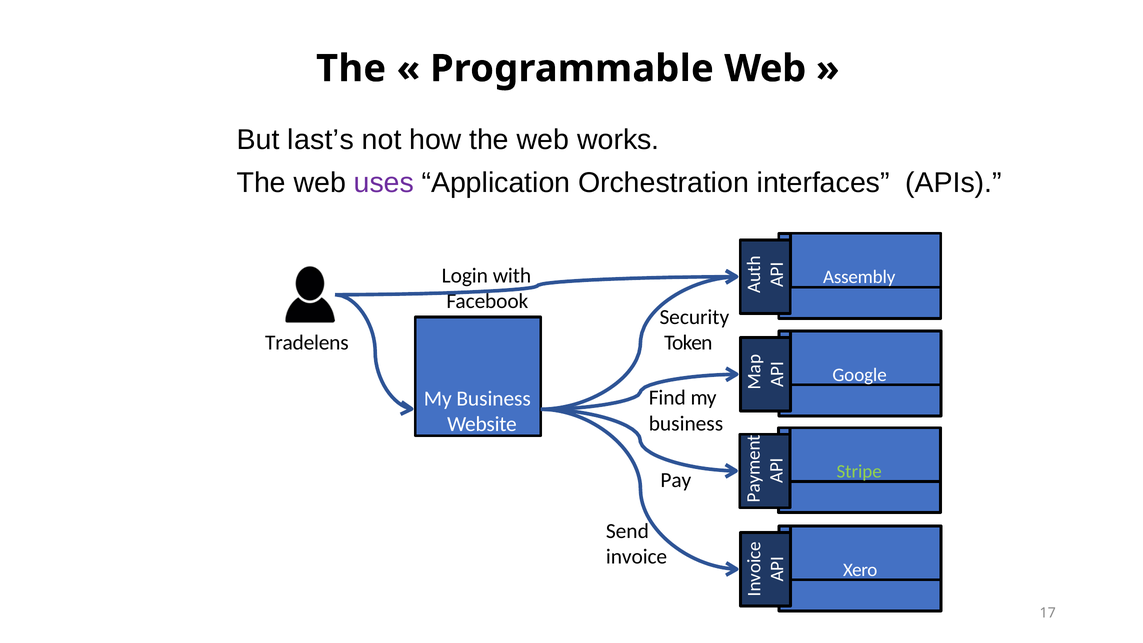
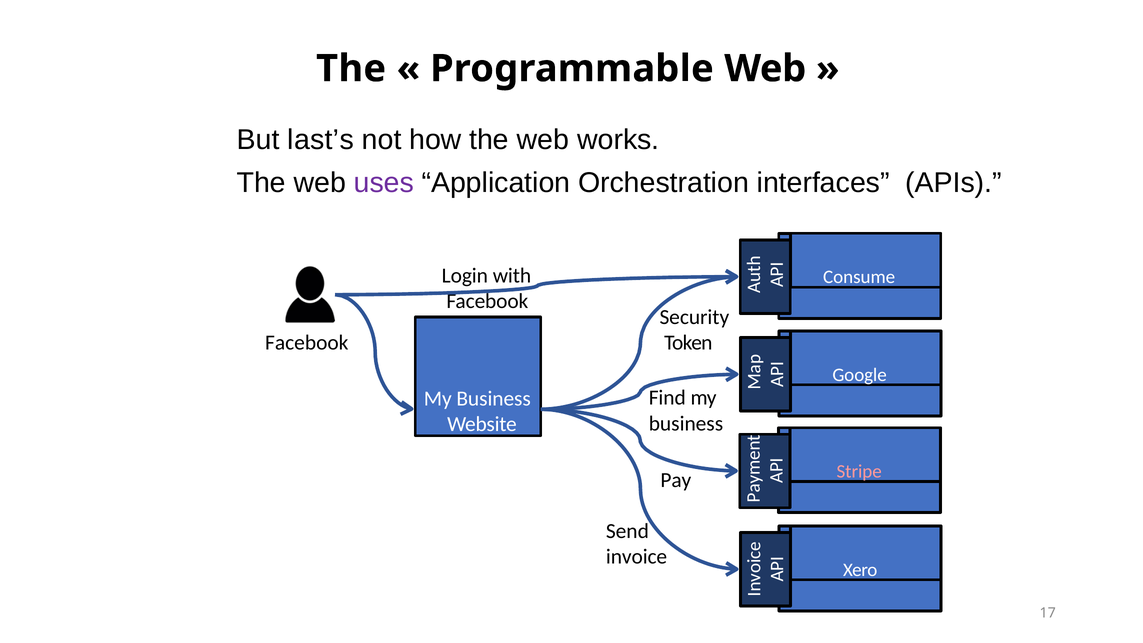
Assembly: Assembly -> Consume (859, 277)
Tradelens: Tradelens -> Facebook (307, 343)
Stripe colour: light green -> pink (859, 471)
